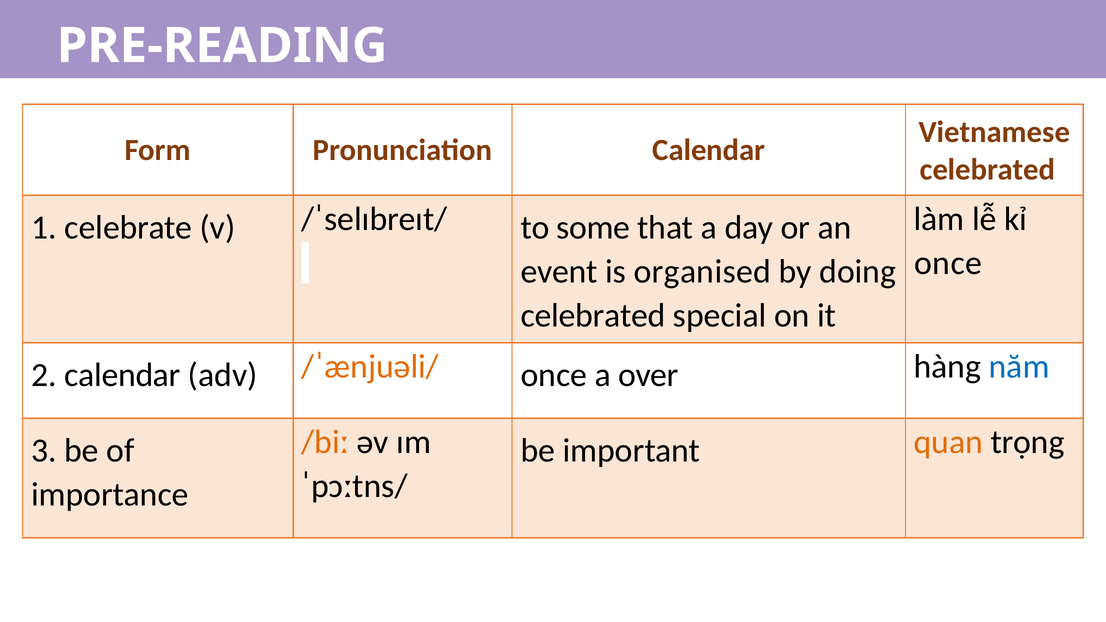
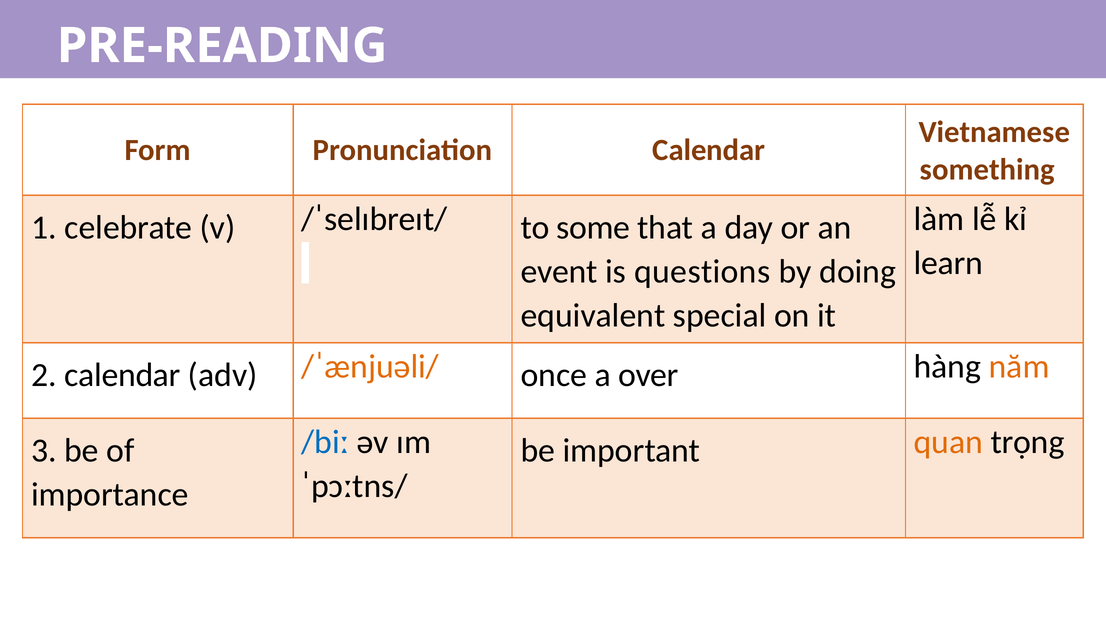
celebrated: celebrated -> something (987, 170)
once: once -> learn (948, 263)
organised: organised -> questions (702, 272)
celebrated: celebrated -> equivalent (593, 316)
năm colour: blue -> orange (1019, 367)
/biː colour: orange -> blue (325, 442)
